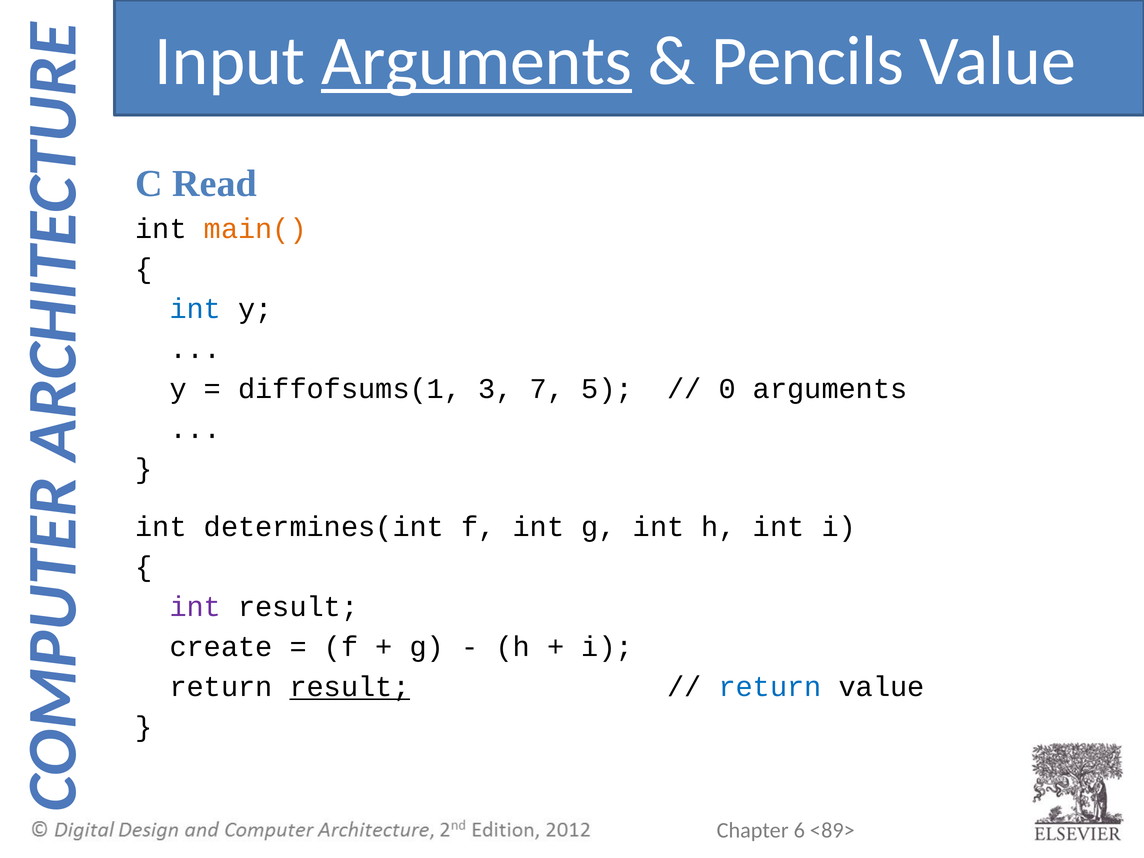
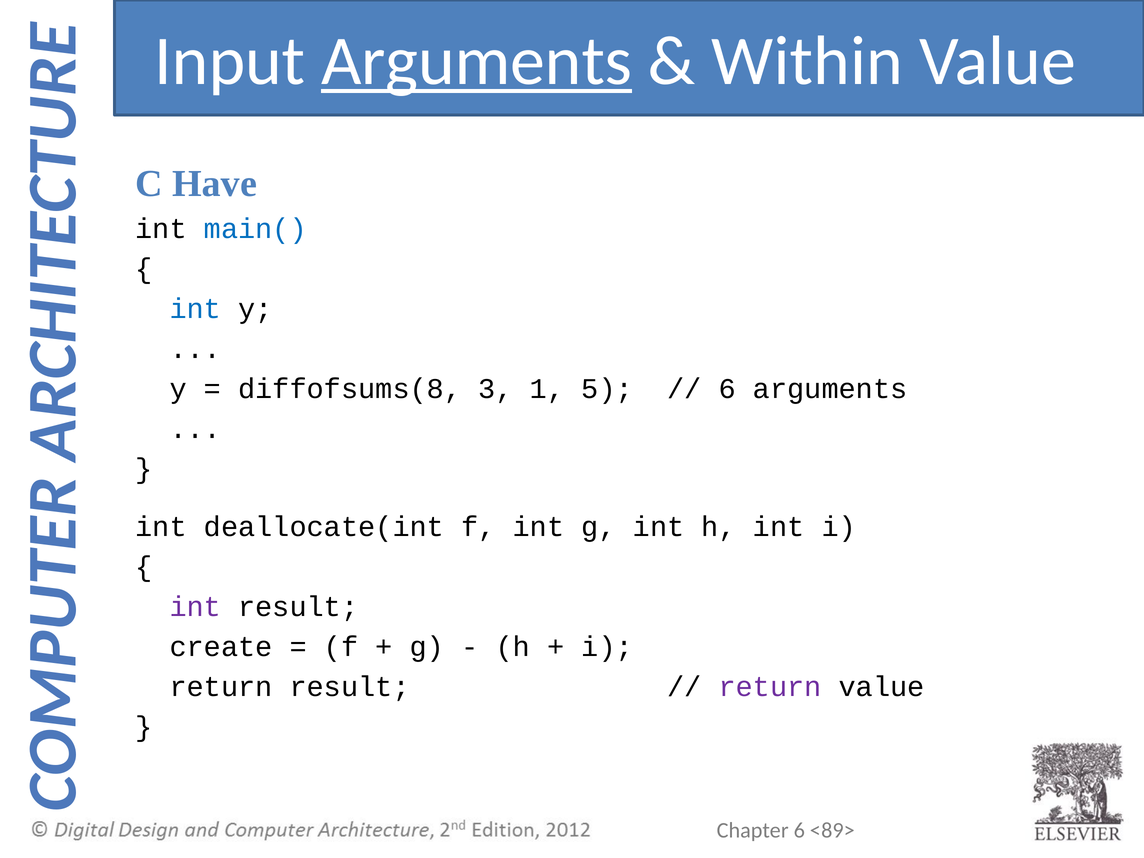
Pencils: Pencils -> Within (807, 61)
Read: Read -> Have (215, 184)
main( colour: orange -> blue (255, 229)
diffofsums(1: diffofsums(1 -> diffofsums(8 (350, 389)
7: 7 -> 1 (547, 389)
0: 0 -> 6 (727, 389)
determines(int: determines(int -> deallocate(int (324, 527)
result underline: present -> none (350, 687)
return colour: blue -> purple (770, 687)
